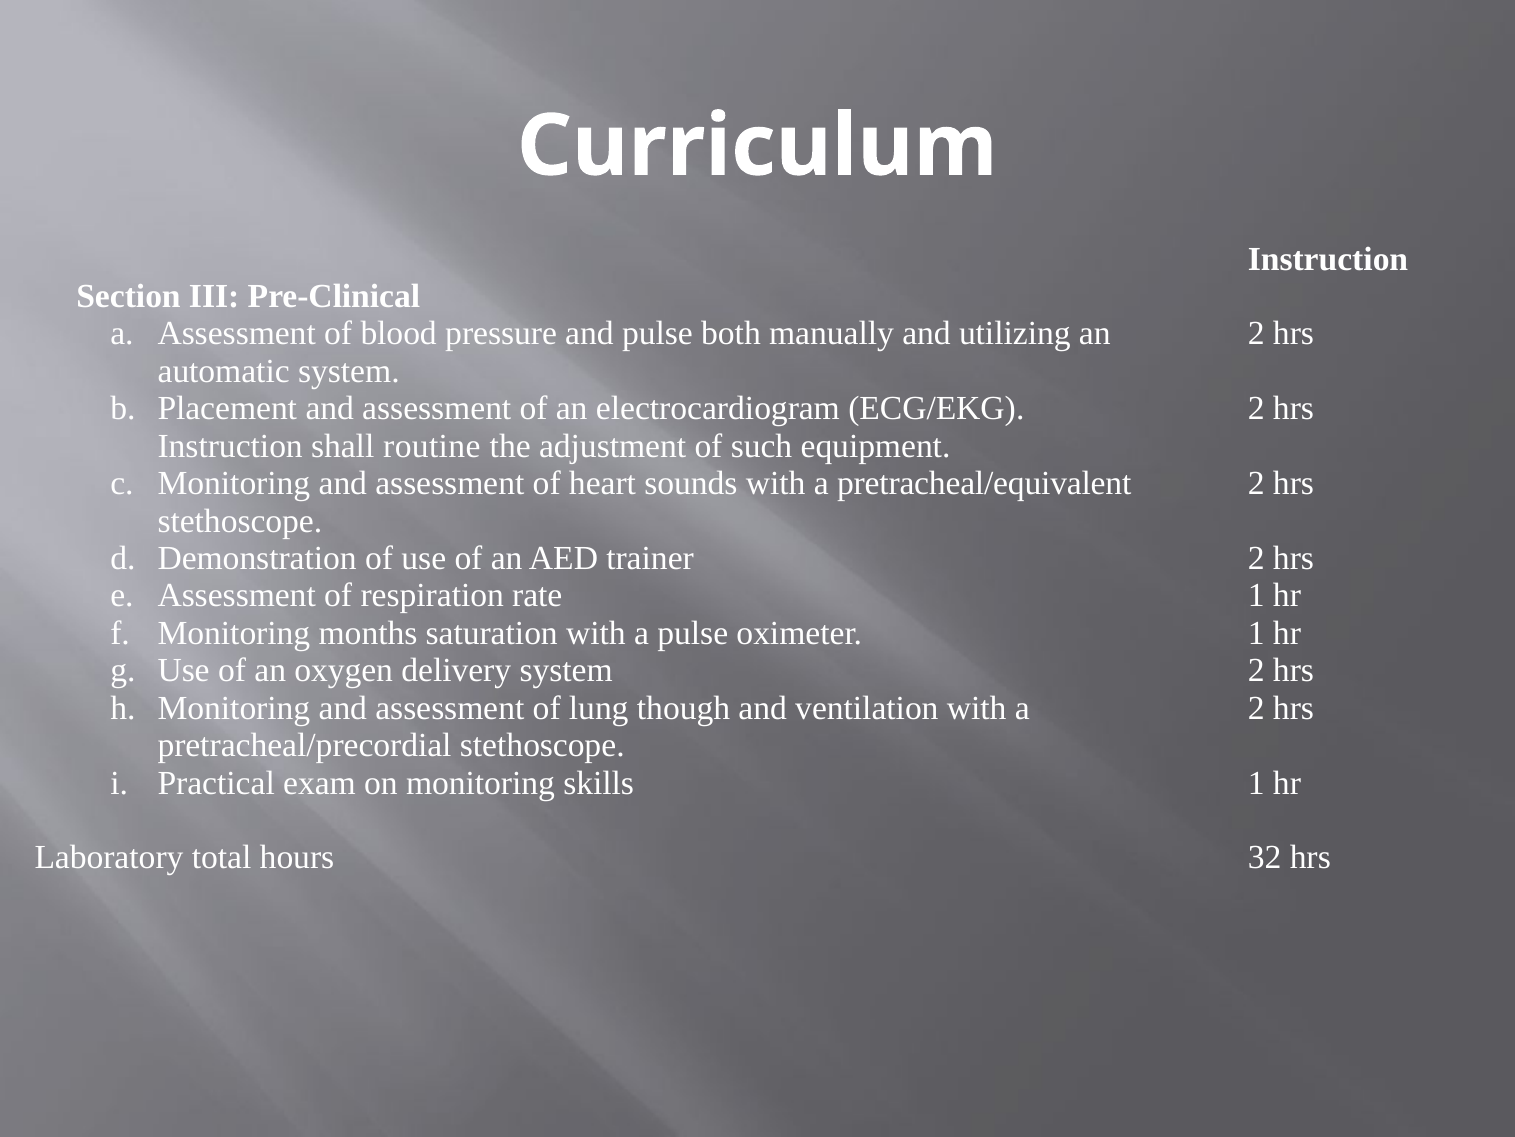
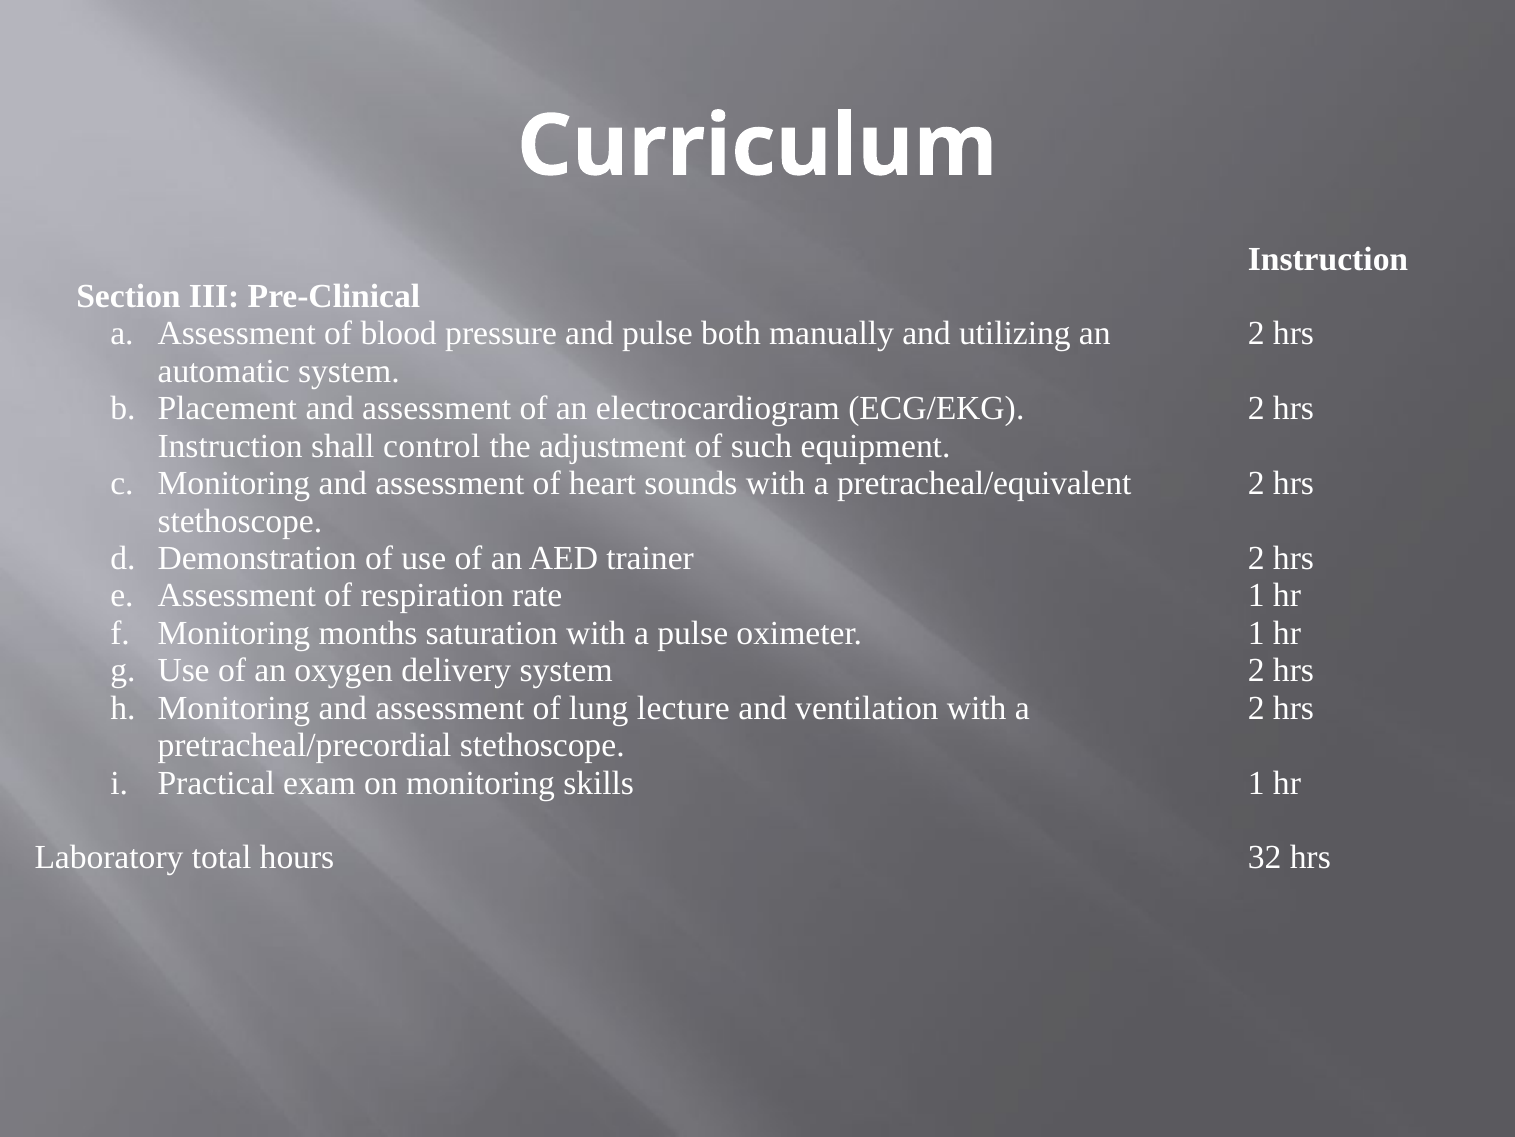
routine: routine -> control (432, 446)
though: though -> lecture (683, 708)
